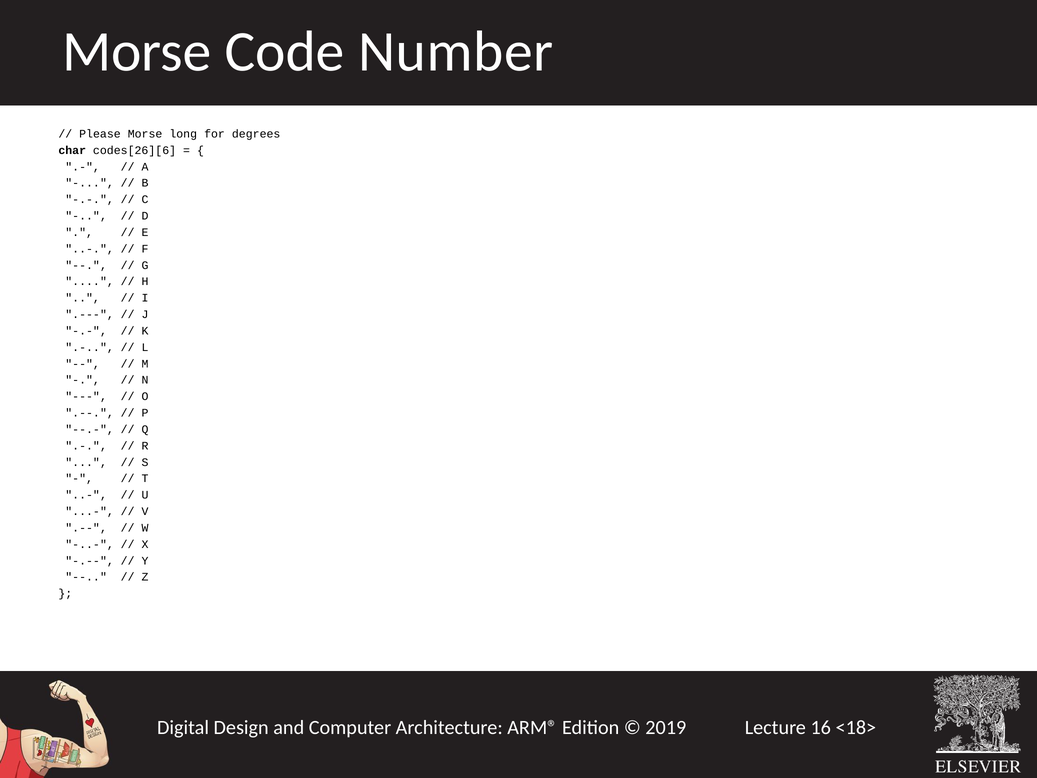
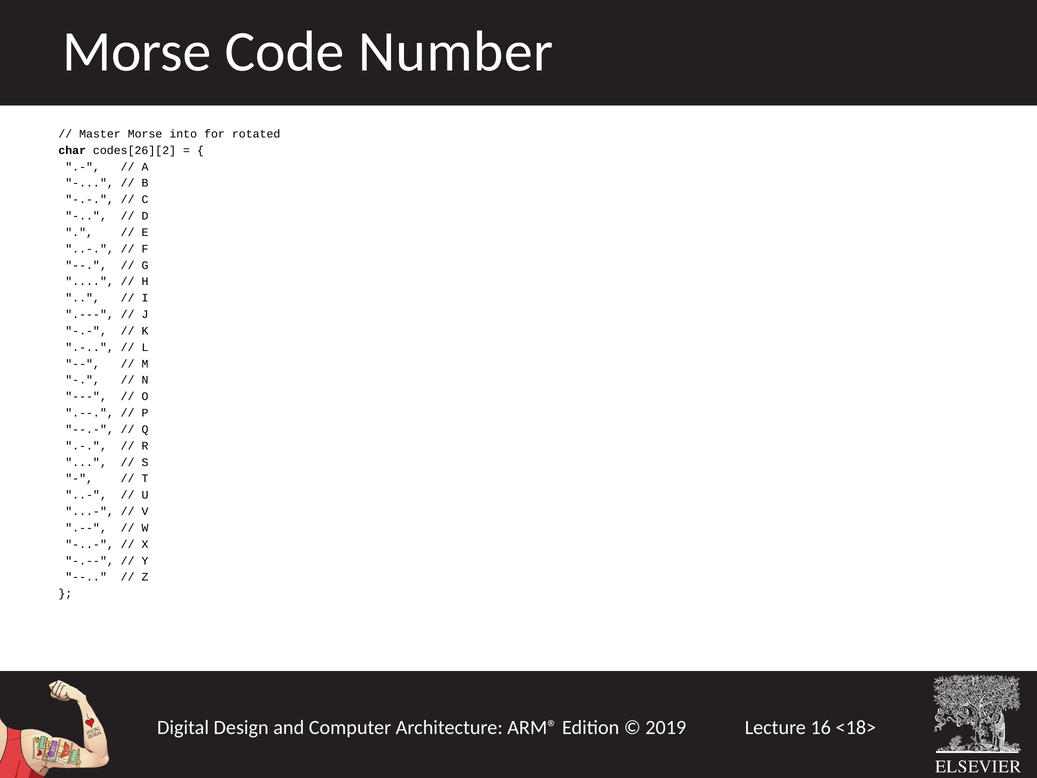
Please: Please -> Master (100, 134)
long: long -> into (183, 134)
degrees: degrees -> rotated (256, 134)
codes[26][6: codes[26][6 -> codes[26][2 (135, 150)
